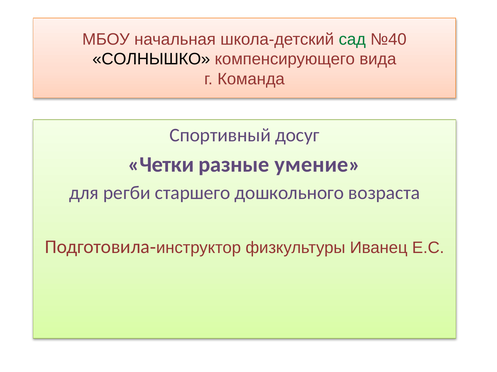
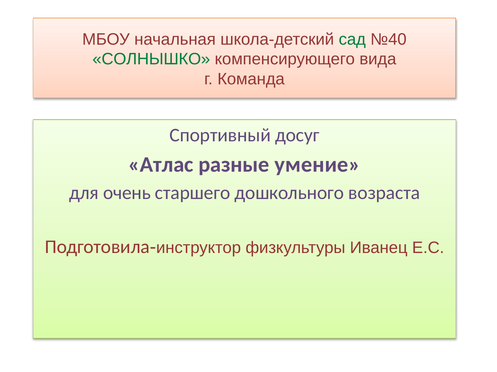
СОЛНЫШКО colour: black -> green (151, 59)
Четки: Четки -> Атлас (161, 165)
регби: регби -> очень (127, 193)
